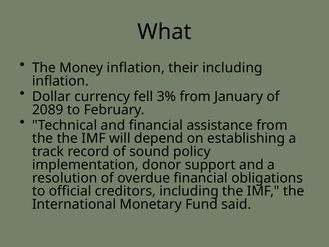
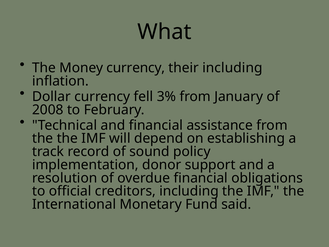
Money inflation: inflation -> currency (136, 68)
2089: 2089 -> 2008 (48, 110)
